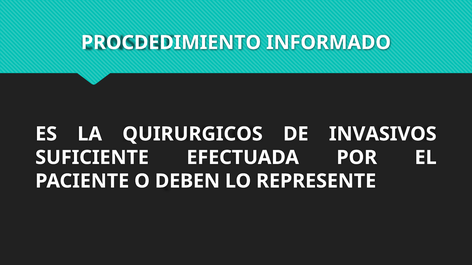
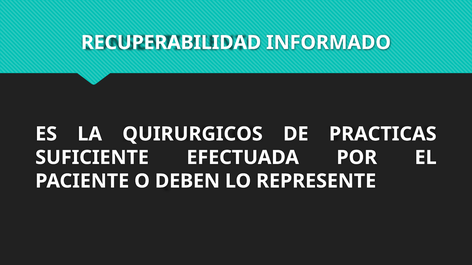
PROCDEDIMIENTO: PROCDEDIMIENTO -> RECUPERABILIDAD (171, 43)
INVASIVOS: INVASIVOS -> PRACTICAS (383, 134)
